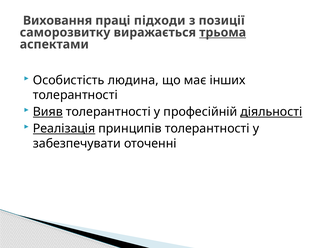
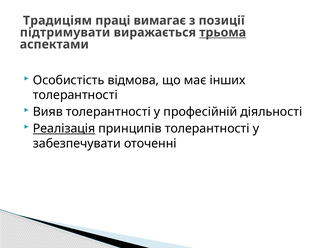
Виховання: Виховання -> Традиціям (57, 20)
підходи: підходи -> вимагає (160, 20)
саморозвитку: саморозвитку -> підтримувати (65, 32)
людина: людина -> відмова (133, 80)
Вияв underline: present -> none (48, 112)
діяльності underline: present -> none (271, 112)
